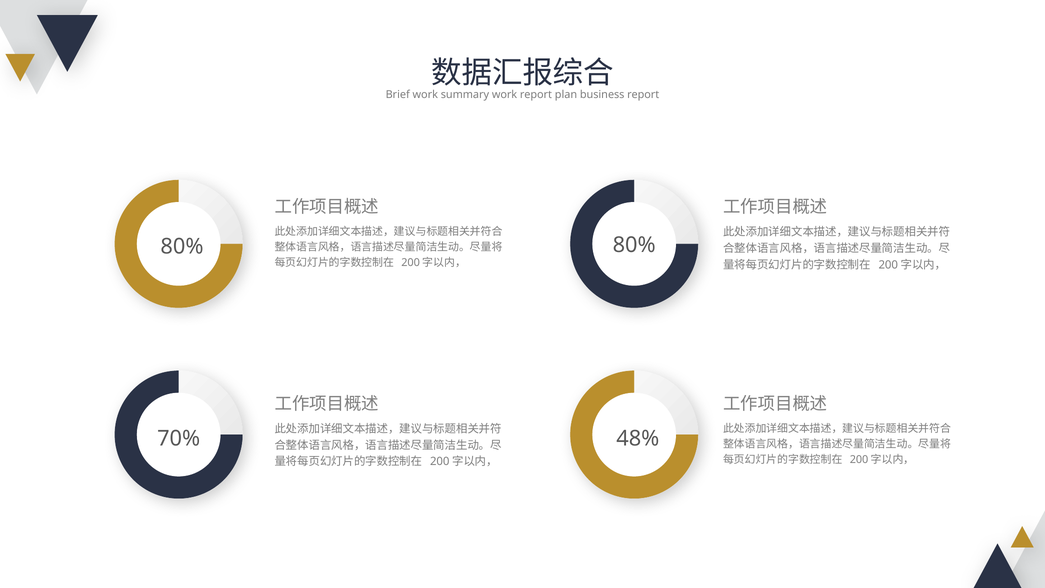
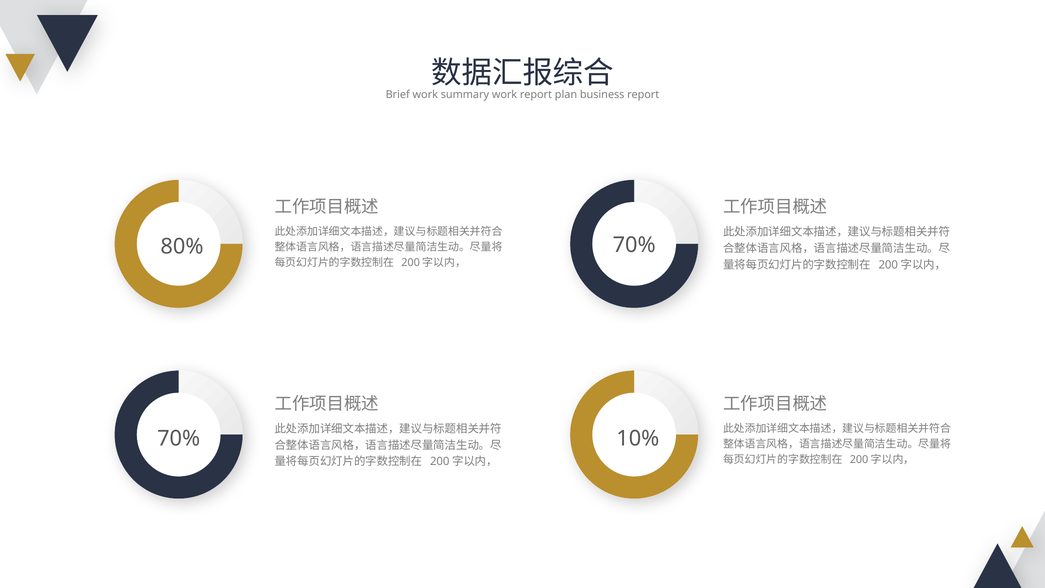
80% 80%: 80% -> 70% (634, 245)
48%: 48% -> 10% (638, 438)
